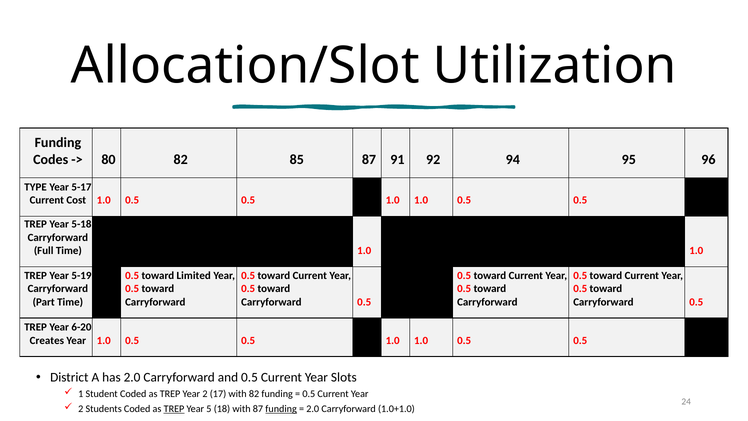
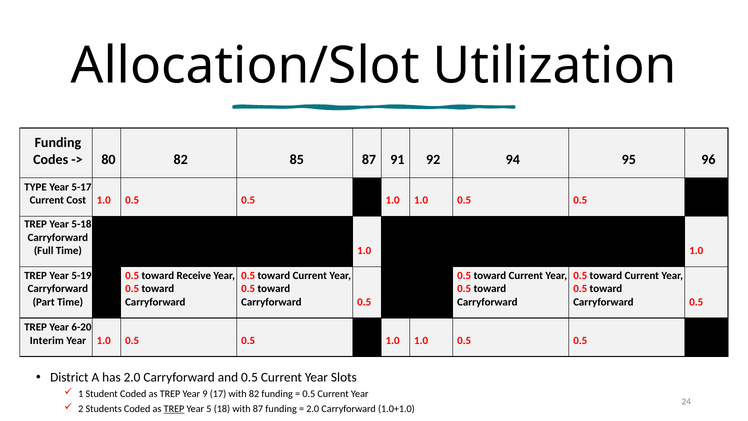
Limited: Limited -> Receive (194, 275)
Creates: Creates -> Interim (47, 340)
Year 2: 2 -> 9 (205, 394)
funding underline: present -> none (281, 409)
